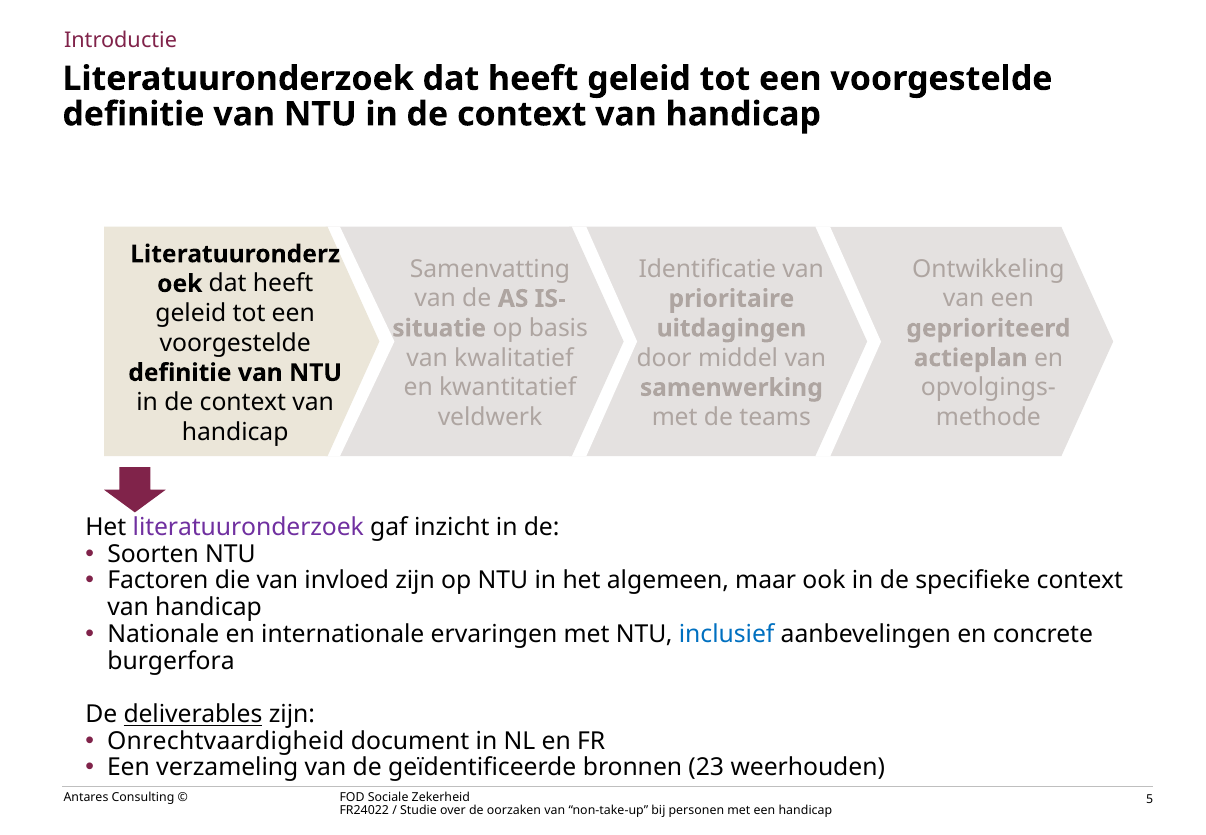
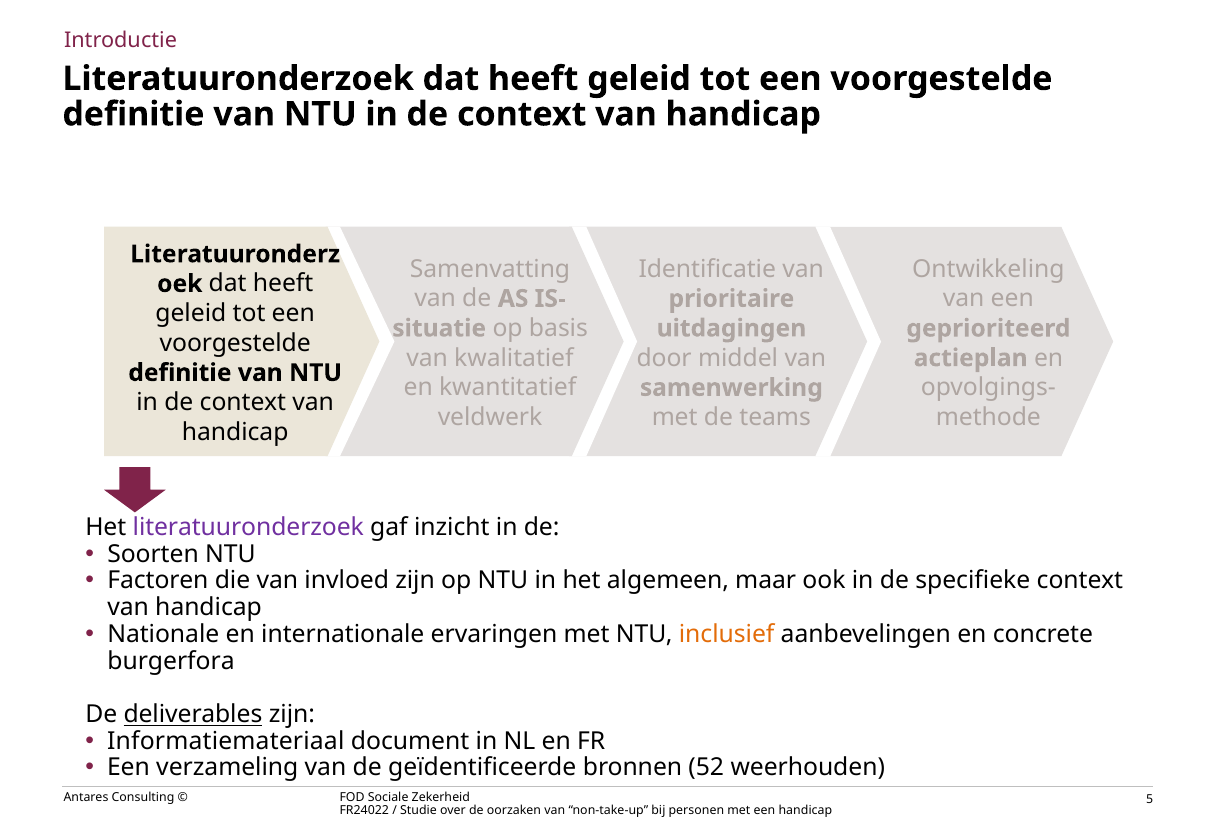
inclusief colour: blue -> orange (727, 634)
Onrechtvaardigheid: Onrechtvaardigheid -> Informatiemateriaal (226, 741)
23: 23 -> 52 (706, 768)
